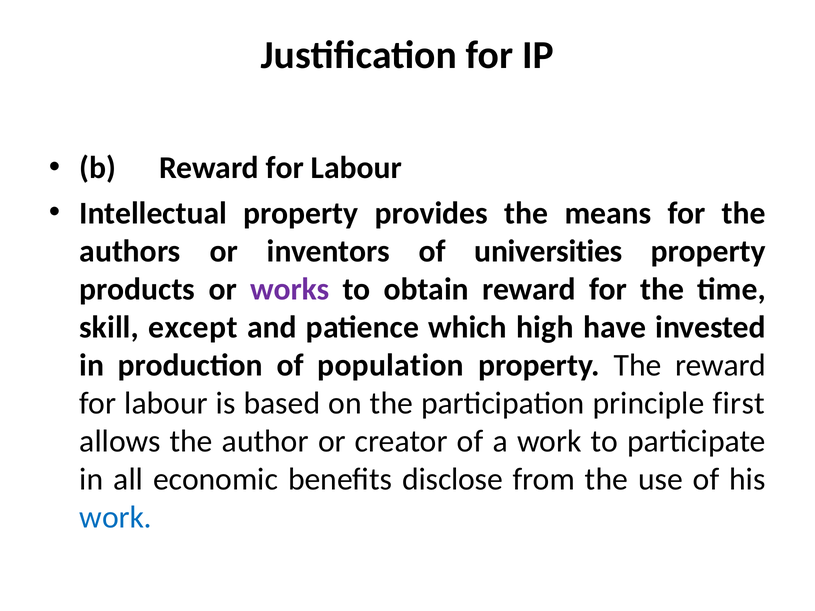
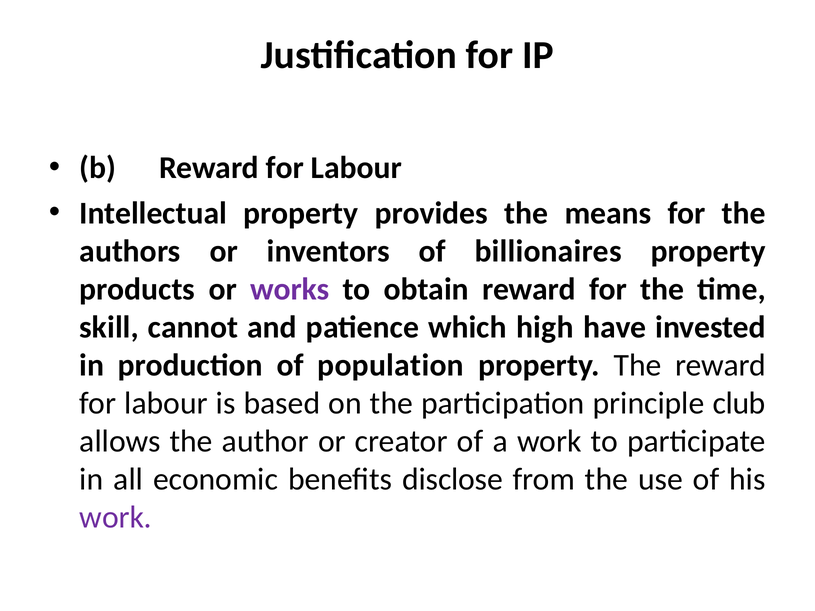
universities: universities -> billionaires (548, 251)
except: except -> cannot (193, 327)
first: first -> club (739, 404)
work colour: blue -> purple (116, 518)
